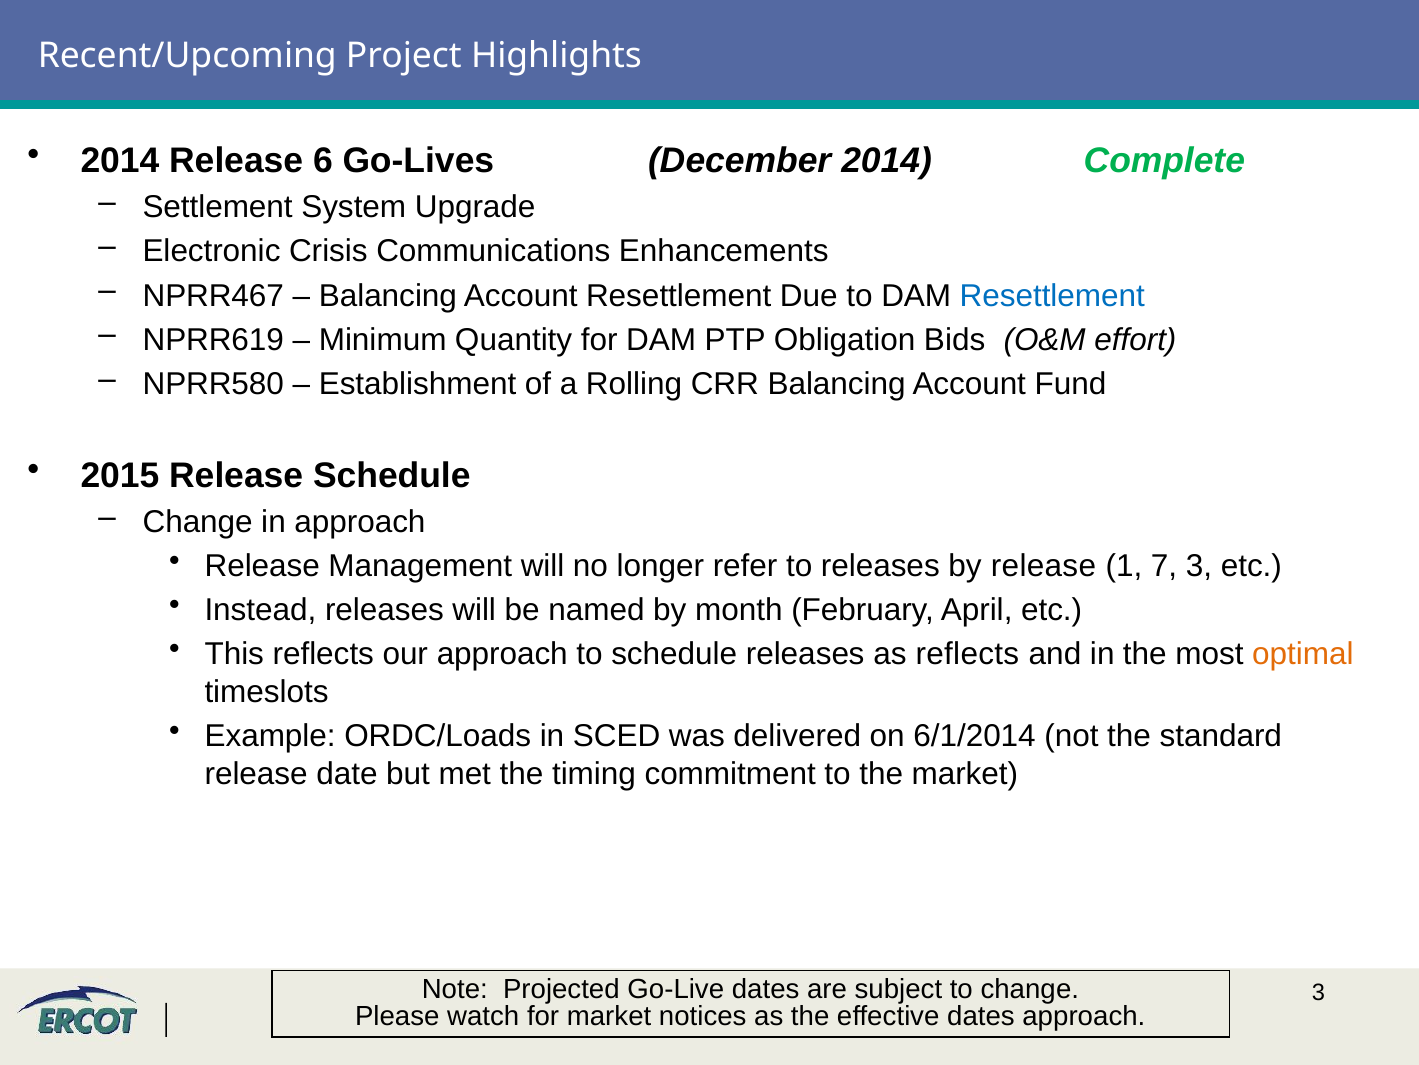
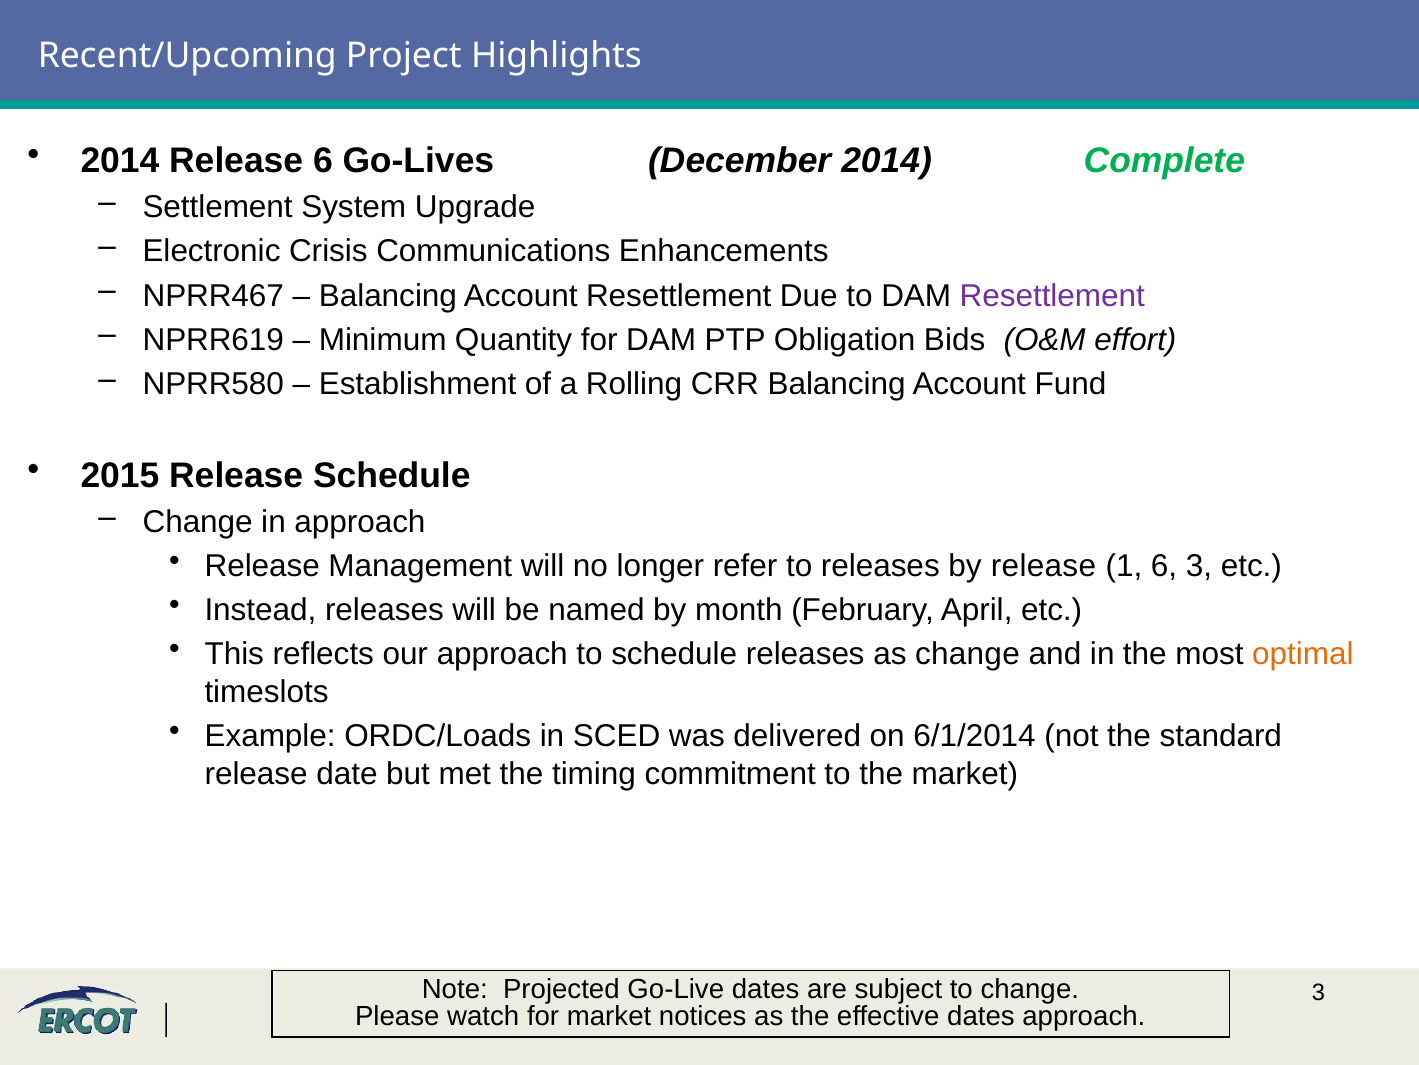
Resettlement colour: blue -> purple (1052, 295)
1 7: 7 -> 6 (1164, 566)
as reflects: reflects -> change (967, 654)
